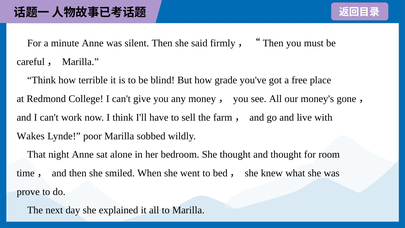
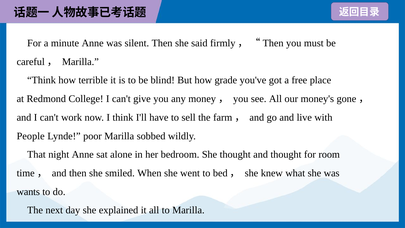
Wakes: Wakes -> People (31, 136)
prove: prove -> wants (28, 192)
